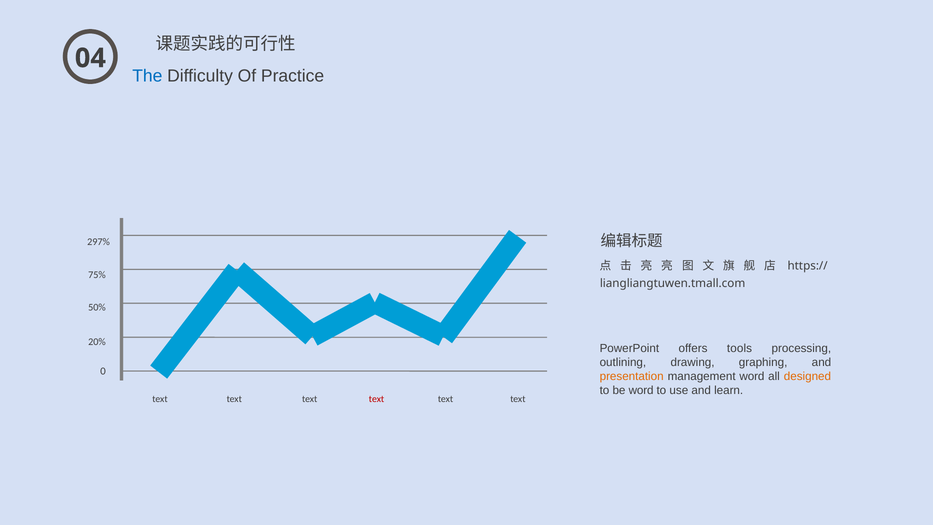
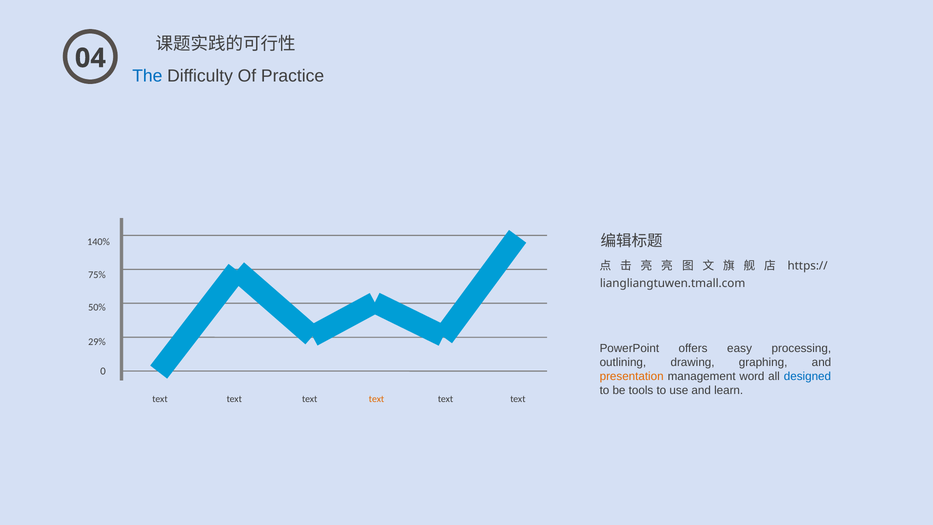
297%: 297% -> 140% (99, 242)
20%: 20% -> 29% (97, 342)
tools: tools -> easy (740, 348)
designed colour: orange -> blue (807, 376)
be word: word -> tools (641, 390)
text colour: red -> orange (377, 399)
